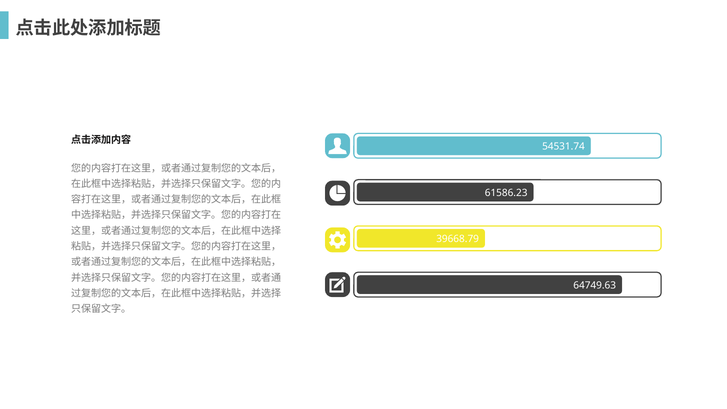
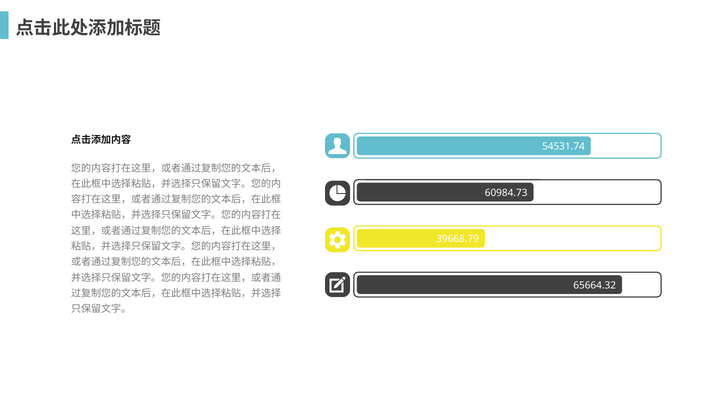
61586.23: 61586.23 -> 60984.73 (506, 193)
64749.63: 64749.63 -> 65664.32 (595, 285)
